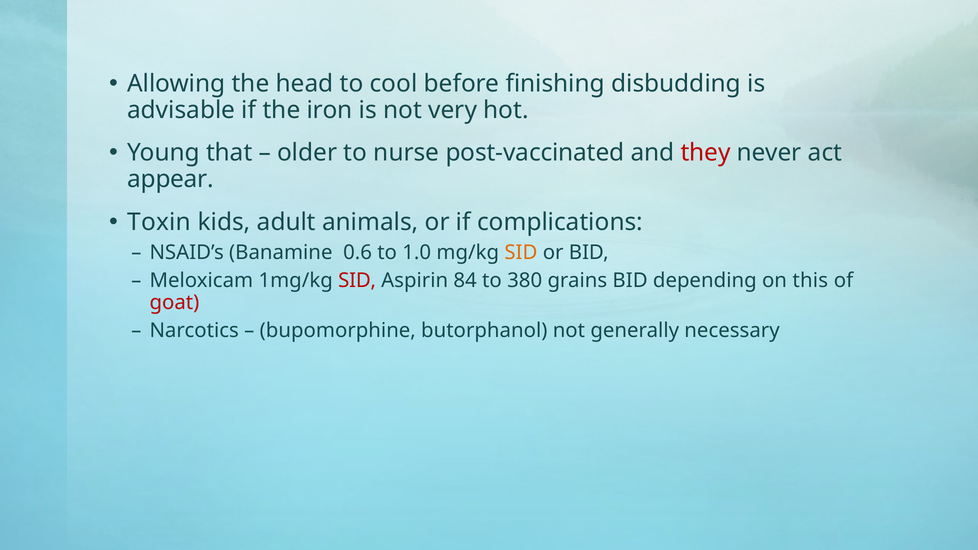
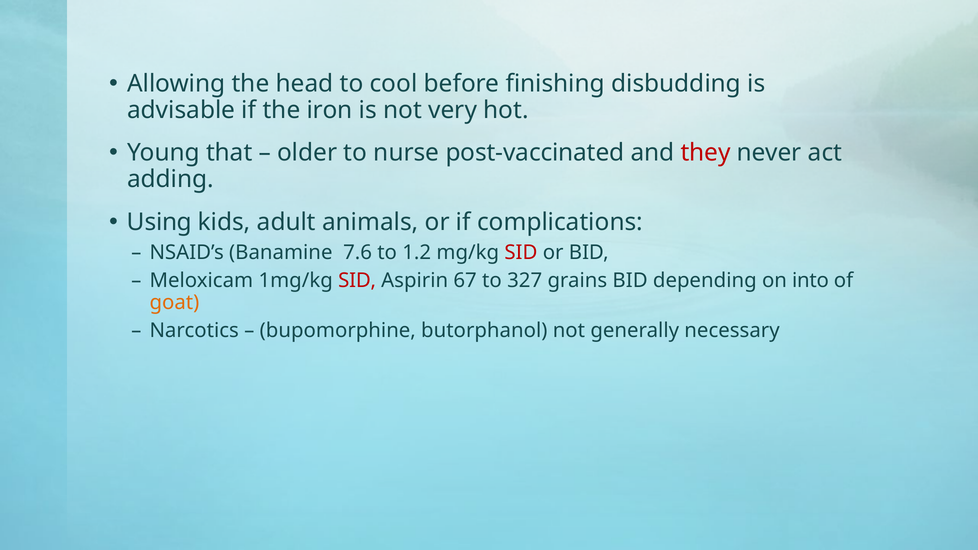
appear: appear -> adding (170, 179)
Toxin: Toxin -> Using (159, 222)
0.6: 0.6 -> 7.6 (358, 252)
1.0: 1.0 -> 1.2 (417, 252)
SID colour: orange -> red (521, 252)
84: 84 -> 67 (465, 281)
380: 380 -> 327 (525, 281)
this: this -> into (810, 281)
goat colour: red -> orange (174, 303)
